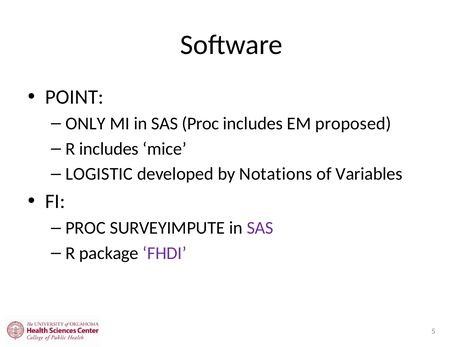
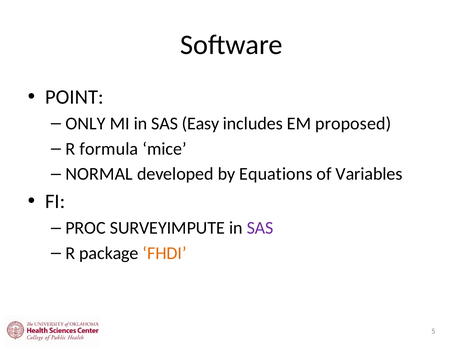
SAS Proc: Proc -> Easy (201, 124)
R includes: includes -> formula (109, 149)
LOGISTIC: LOGISTIC -> NORMAL (99, 174)
Notations: Notations -> Equations (276, 174)
FHDI colour: purple -> orange (165, 253)
